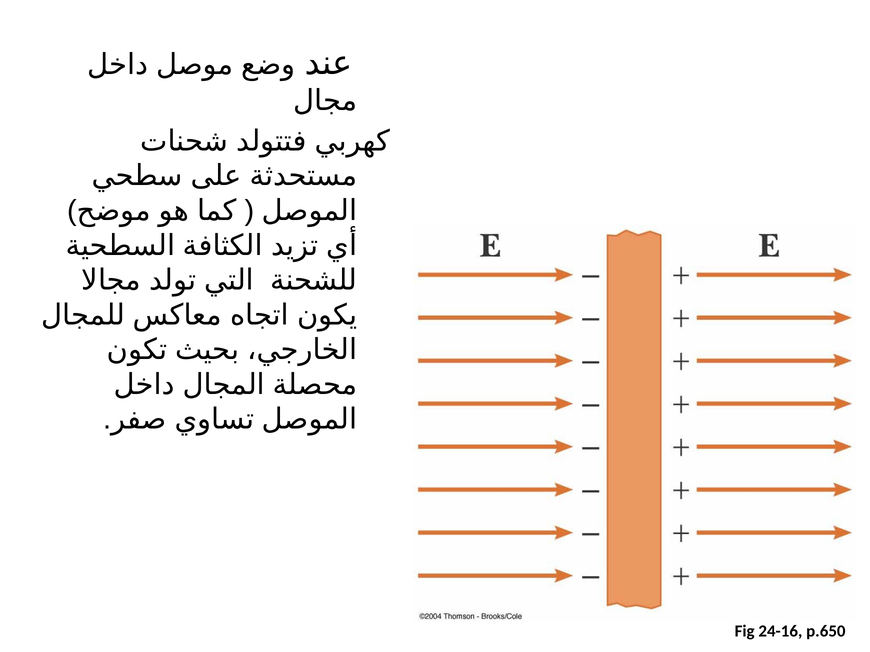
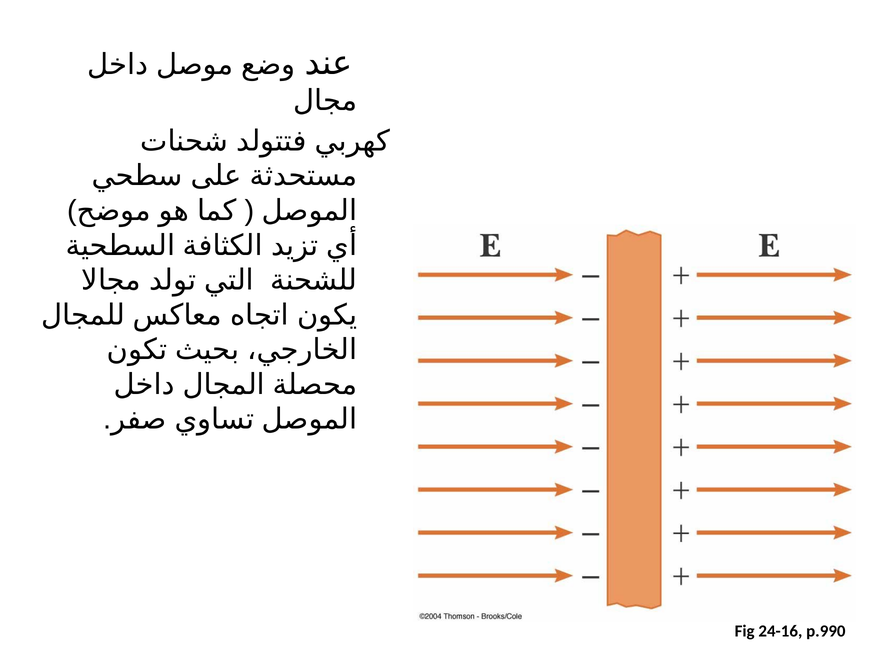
p.650: p.650 -> p.990 (826, 632)
